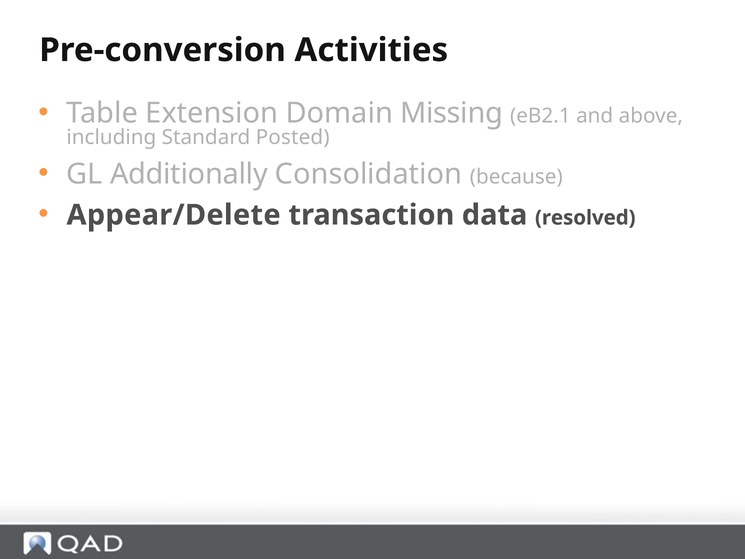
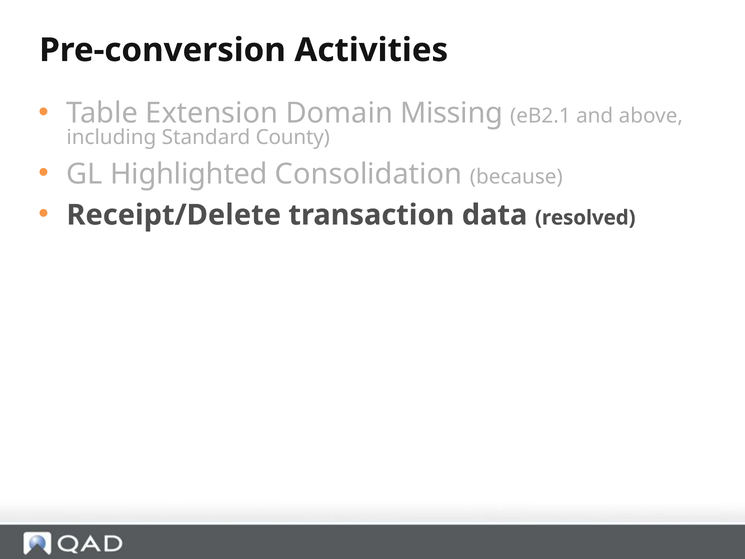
Posted: Posted -> County (293, 137)
Additionally: Additionally -> Highlighted (189, 174)
Appear/Delete: Appear/Delete -> Receipt/Delete (174, 215)
